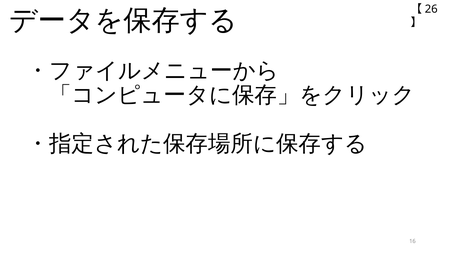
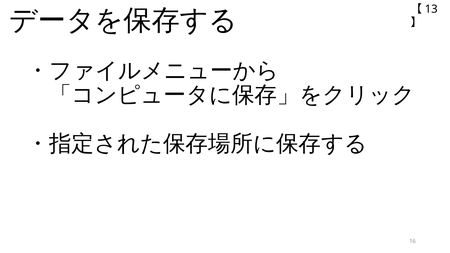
26: 26 -> 13 (431, 9)
